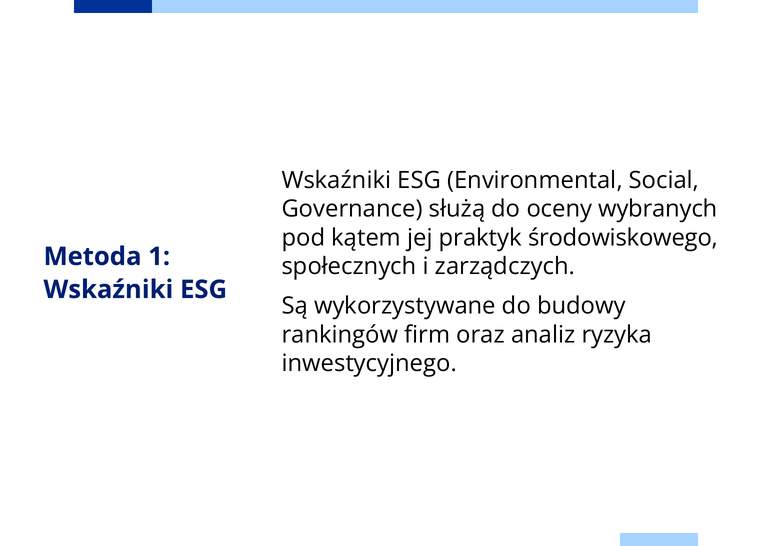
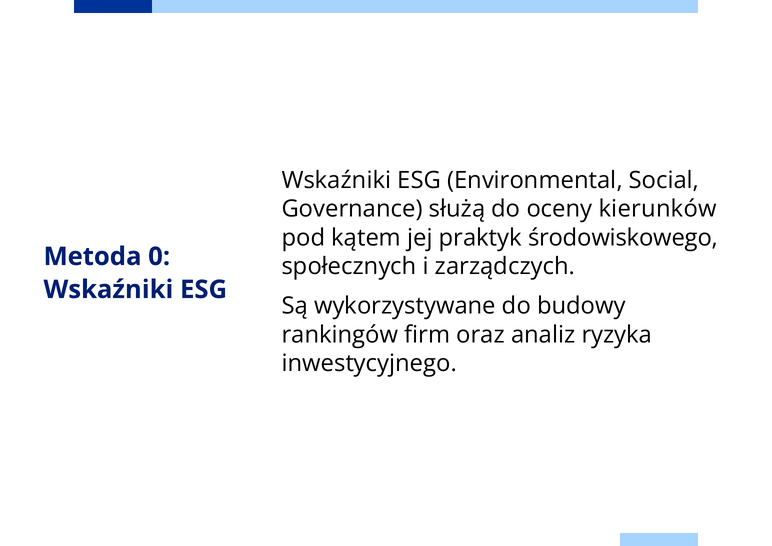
wybranych: wybranych -> kierunków (658, 209)
1: 1 -> 0 (159, 256)
